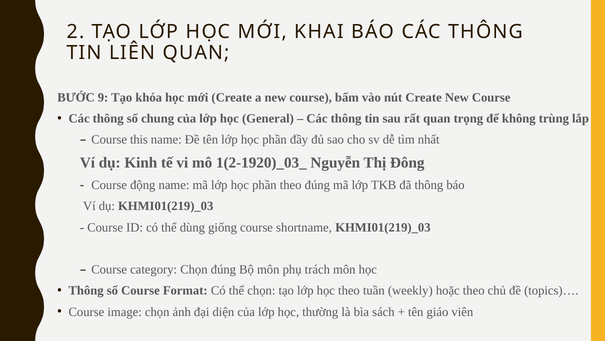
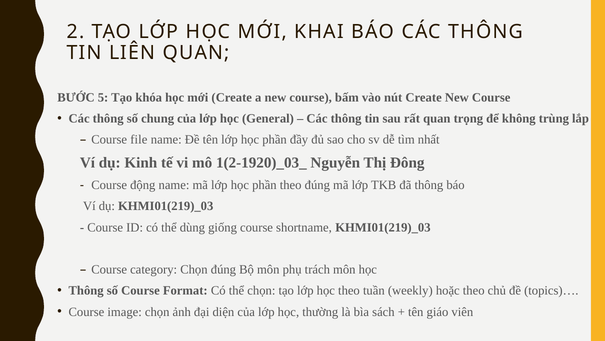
9: 9 -> 5 (103, 97)
this: this -> file (139, 139)
